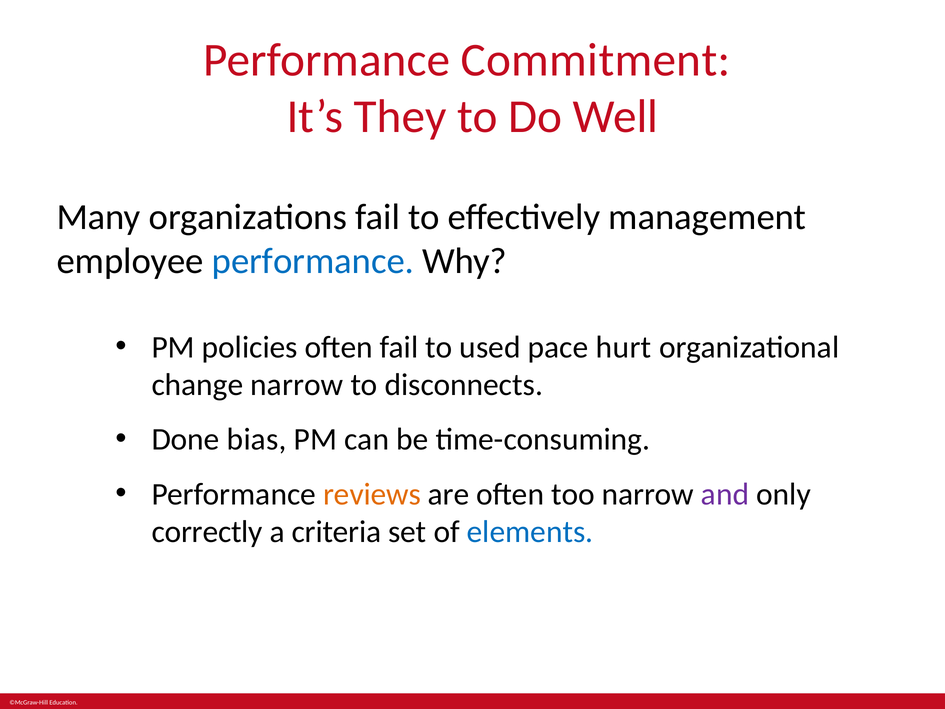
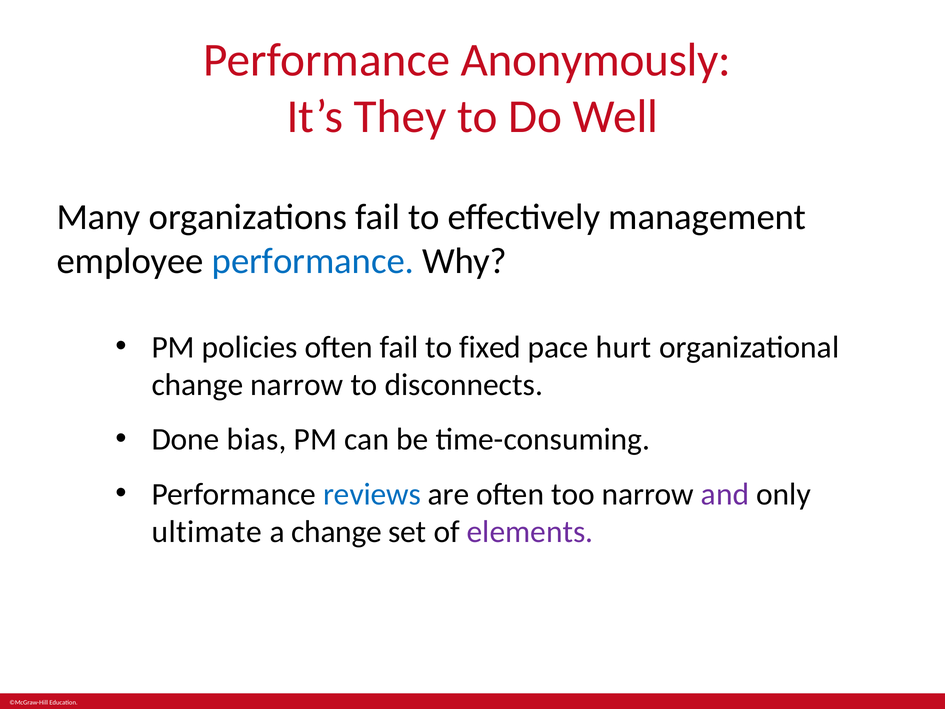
Commitment: Commitment -> Anonymously (596, 60)
used: used -> fixed (490, 347)
reviews colour: orange -> blue (372, 494)
correctly: correctly -> ultimate (207, 532)
a criteria: criteria -> change (337, 532)
elements colour: blue -> purple (530, 532)
